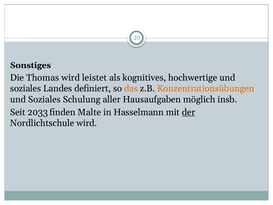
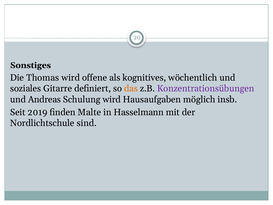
leistet: leistet -> offene (95, 78)
hochwertige: hochwertige -> wöchentlich (193, 78)
Landes: Landes -> Gitarre (58, 88)
Konzentrationsübungen colour: orange -> purple (206, 88)
Soziales: Soziales -> Andreas (44, 99)
Schulung aller: aller -> wird (112, 99)
2033: 2033 -> 2019 (38, 112)
der underline: present -> none (189, 112)
Nordlichtschule wird: wird -> sind (87, 123)
